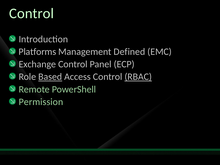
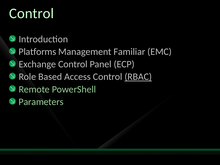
Defined: Defined -> Familiar (129, 52)
Based underline: present -> none (50, 77)
Permission: Permission -> Parameters (41, 102)
